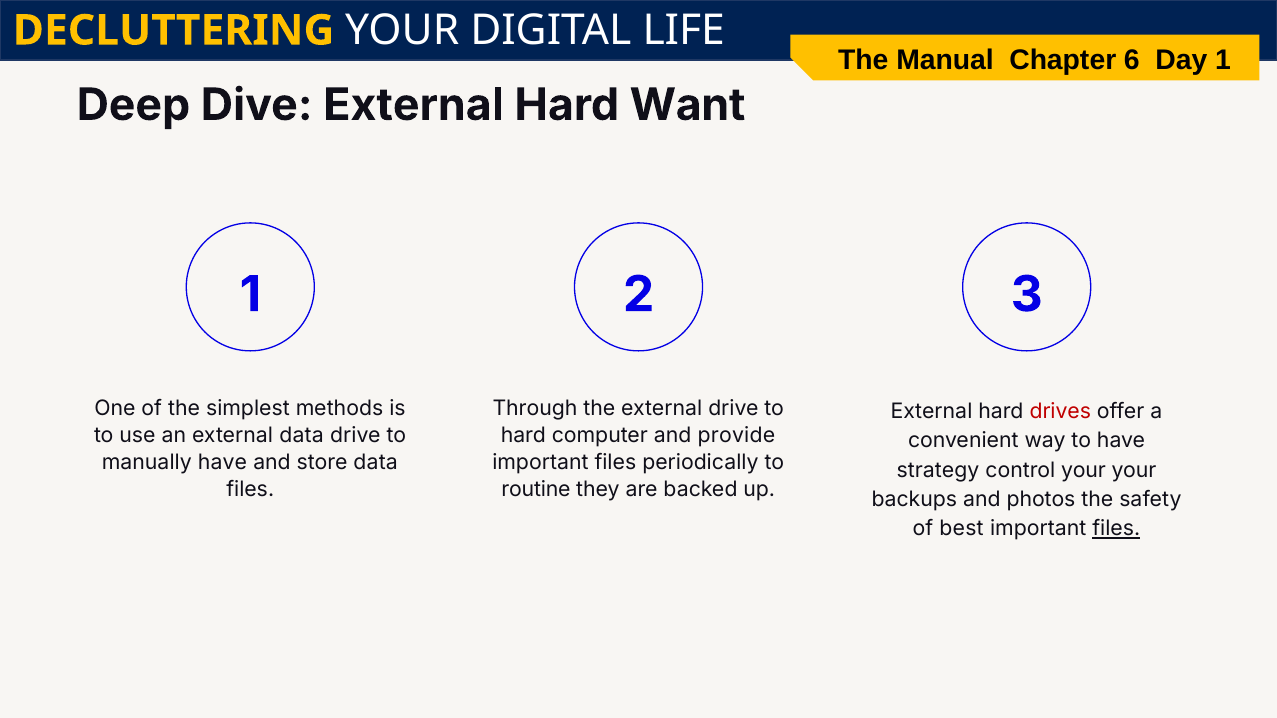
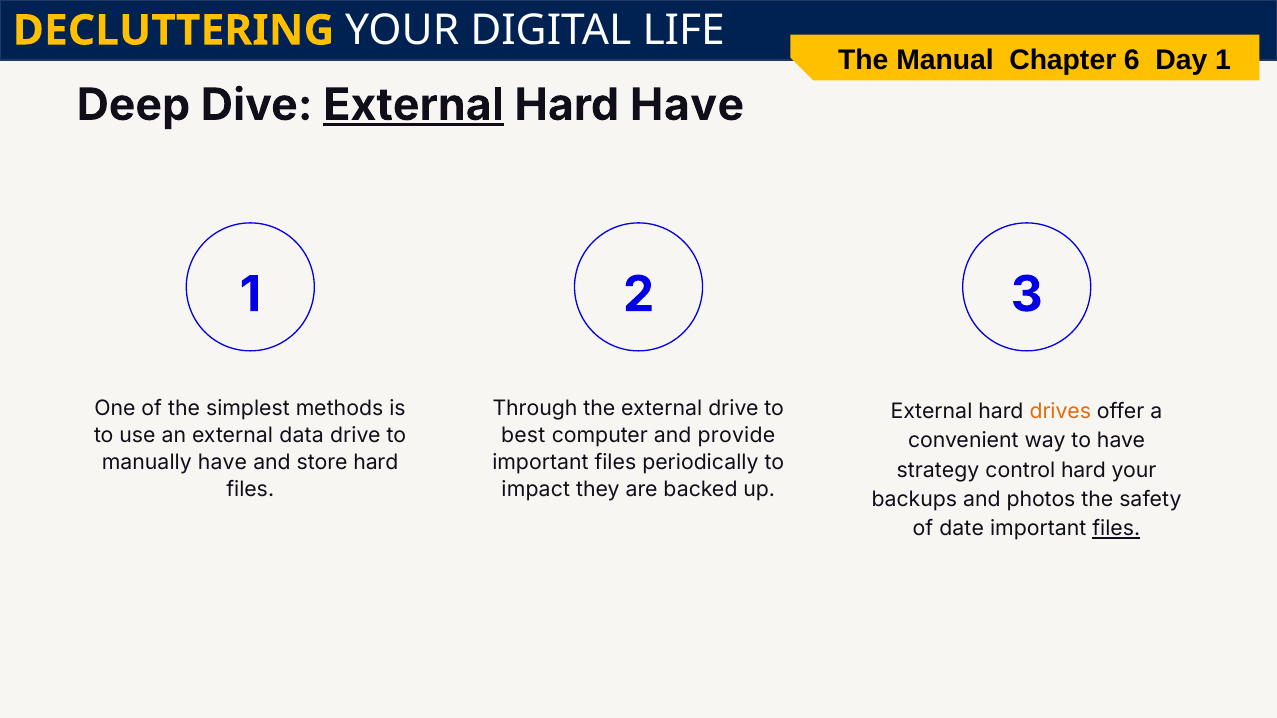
External underline: none -> present (414, 105)
Hard Want: Want -> Have (687, 105)
drives colour: red -> orange (1060, 412)
hard: hard -> best (523, 436)
store data: data -> hard (376, 463)
control your: your -> hard (1084, 470)
routine: routine -> impact (536, 490)
best: best -> date (962, 529)
